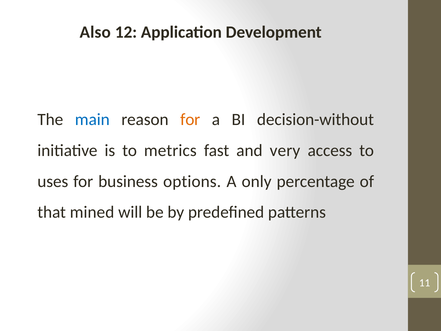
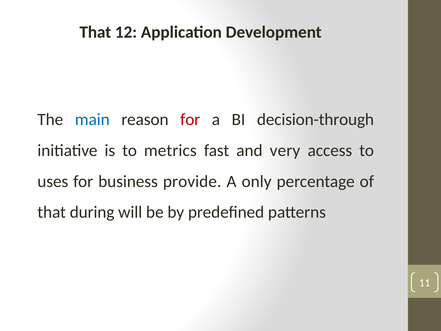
Also: Also -> That (95, 32)
for colour: orange -> red (190, 119)
decision-without: decision-without -> decision-through (315, 119)
options: options -> provide (192, 181)
mined: mined -> during (92, 212)
